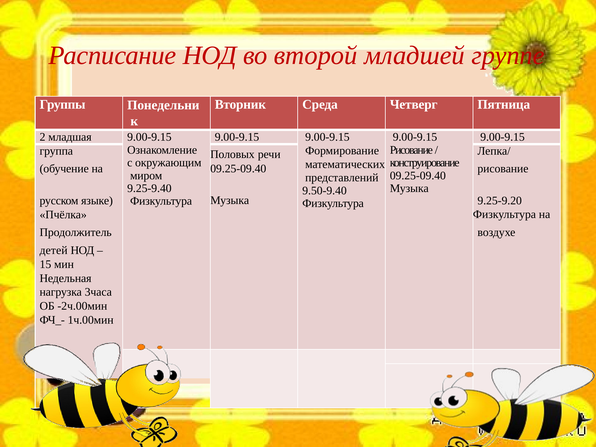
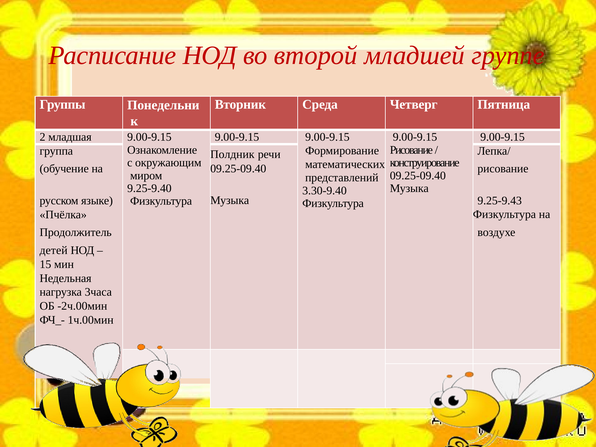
Половых: Половых -> Полдник (232, 154)
9.50-9.40: 9.50-9.40 -> 3.30-9.40 (325, 191)
9.25-9.20: 9.25-9.20 -> 9.25-9.43 (500, 201)
